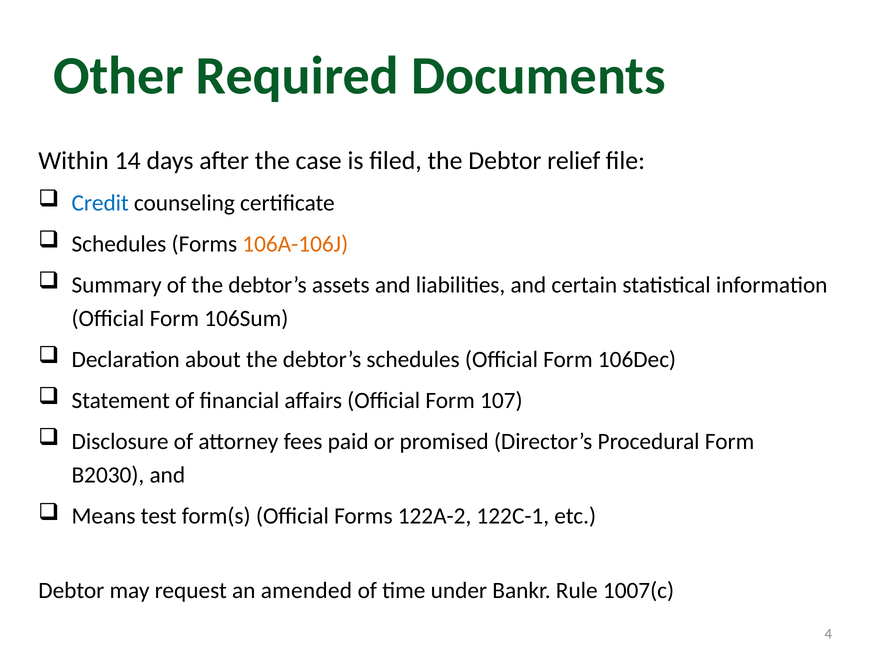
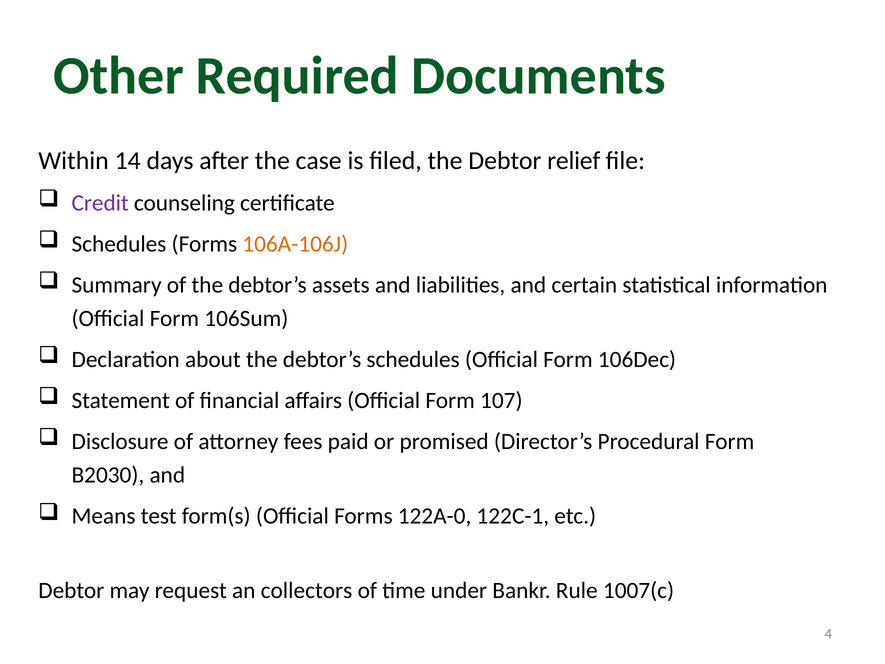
Credit colour: blue -> purple (100, 203)
122A-2: 122A-2 -> 122A-0 (435, 516)
amended: amended -> collectors (307, 591)
